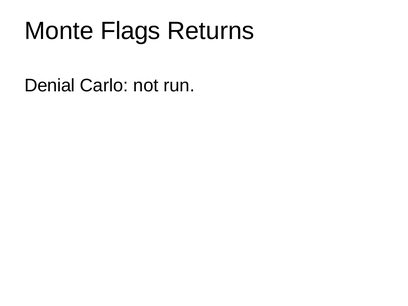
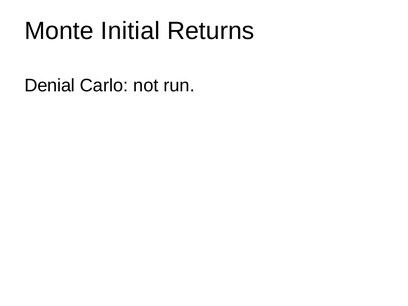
Flags: Flags -> Initial (130, 31)
